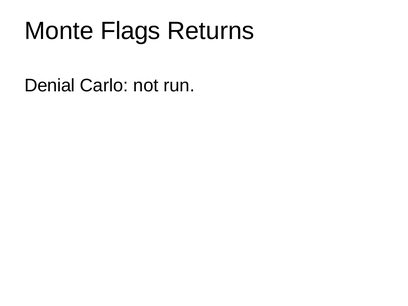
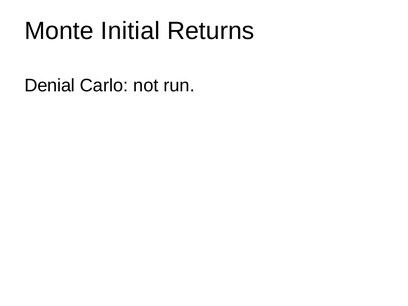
Flags: Flags -> Initial (130, 31)
